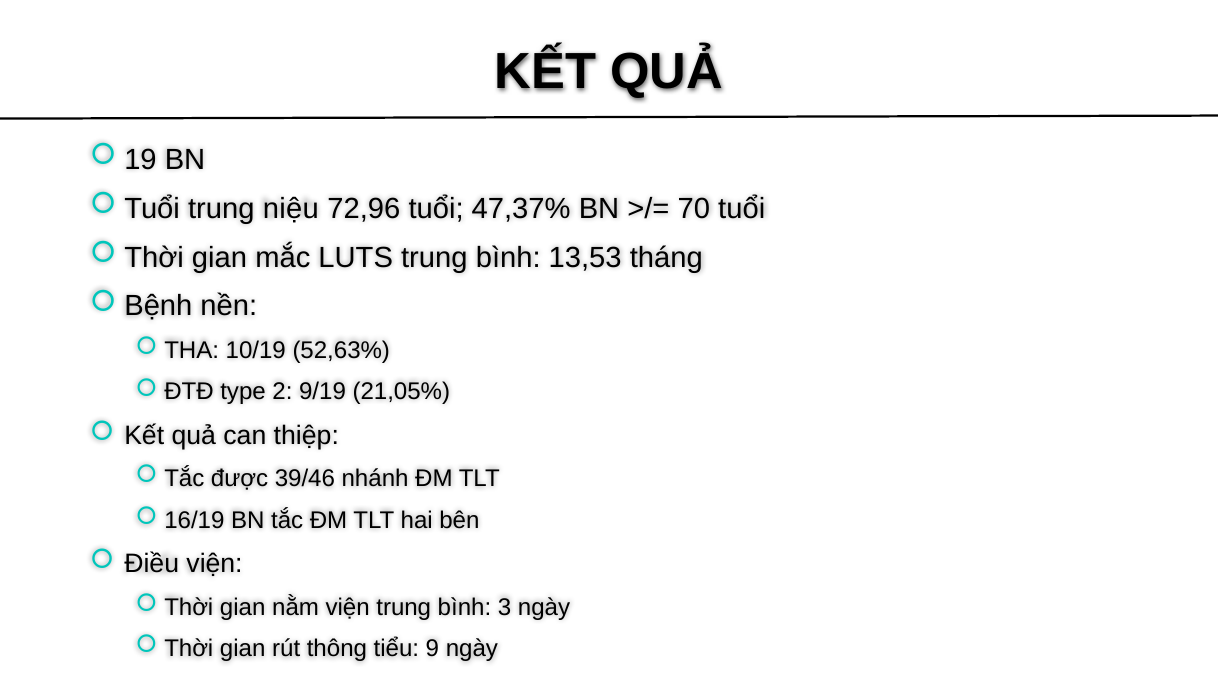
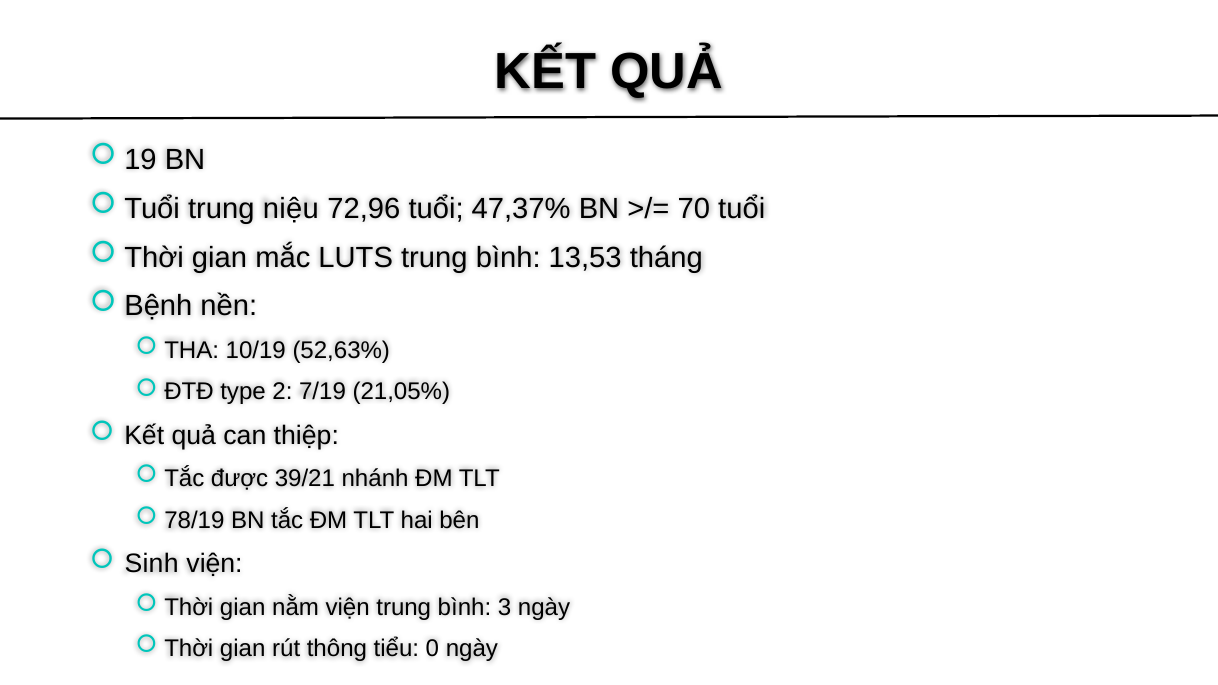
9/19: 9/19 -> 7/19 (323, 392)
39/46: 39/46 -> 39/21 (305, 479)
16/19: 16/19 -> 78/19 (194, 520)
Điều: Điều -> Sinh (152, 564)
9: 9 -> 0 (432, 649)
